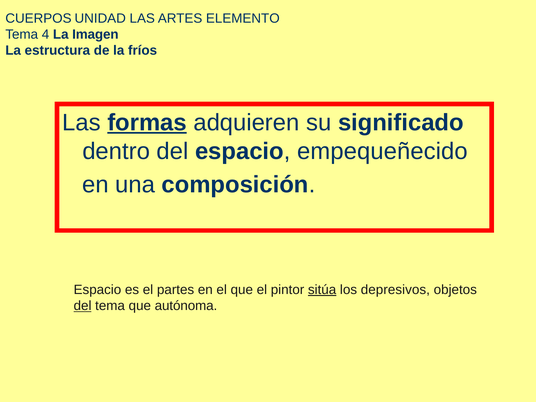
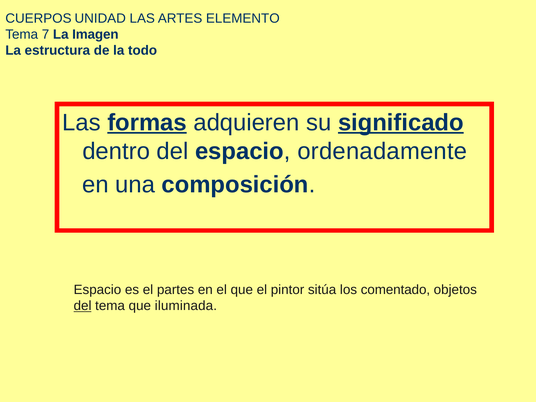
4: 4 -> 7 (46, 34)
fríos: fríos -> todo (143, 51)
significado underline: none -> present (401, 123)
empequeñecido: empequeñecido -> ordenadamente (382, 151)
sitúa underline: present -> none (322, 290)
depresivos: depresivos -> comentado (395, 290)
autónoma: autónoma -> iluminada (186, 306)
